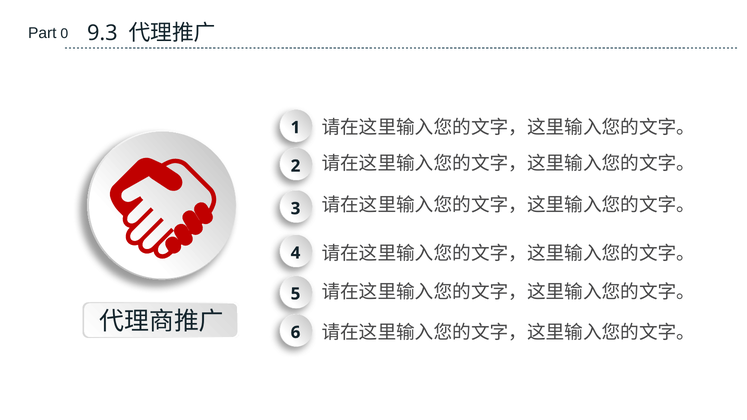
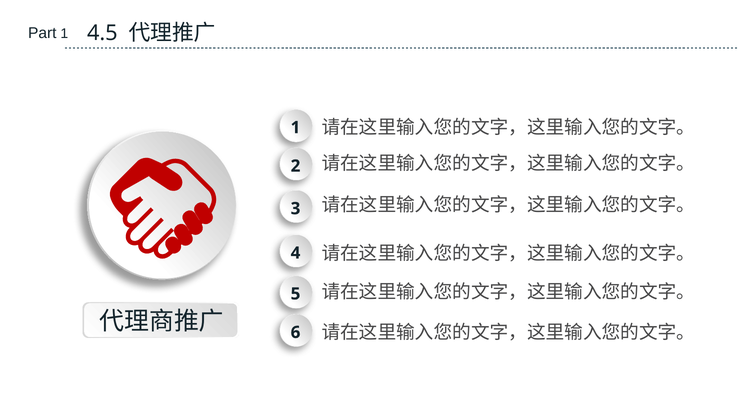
Part 0: 0 -> 1 (64, 33)
9.3: 9.3 -> 4.5 (102, 33)
